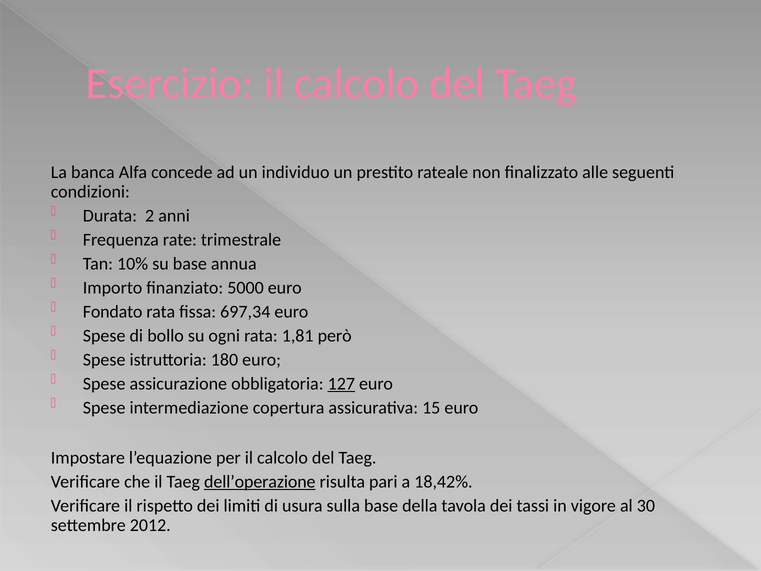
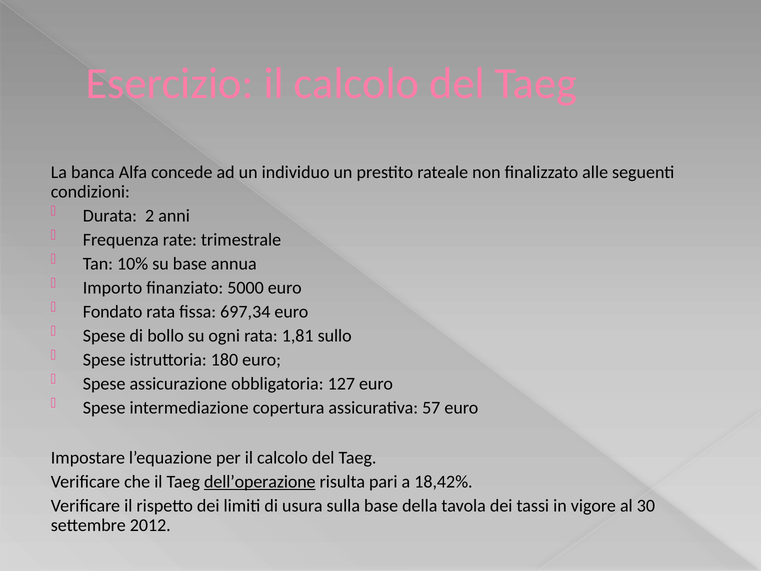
però: però -> sullo (335, 336)
127 underline: present -> none (341, 384)
15: 15 -> 57 (431, 408)
